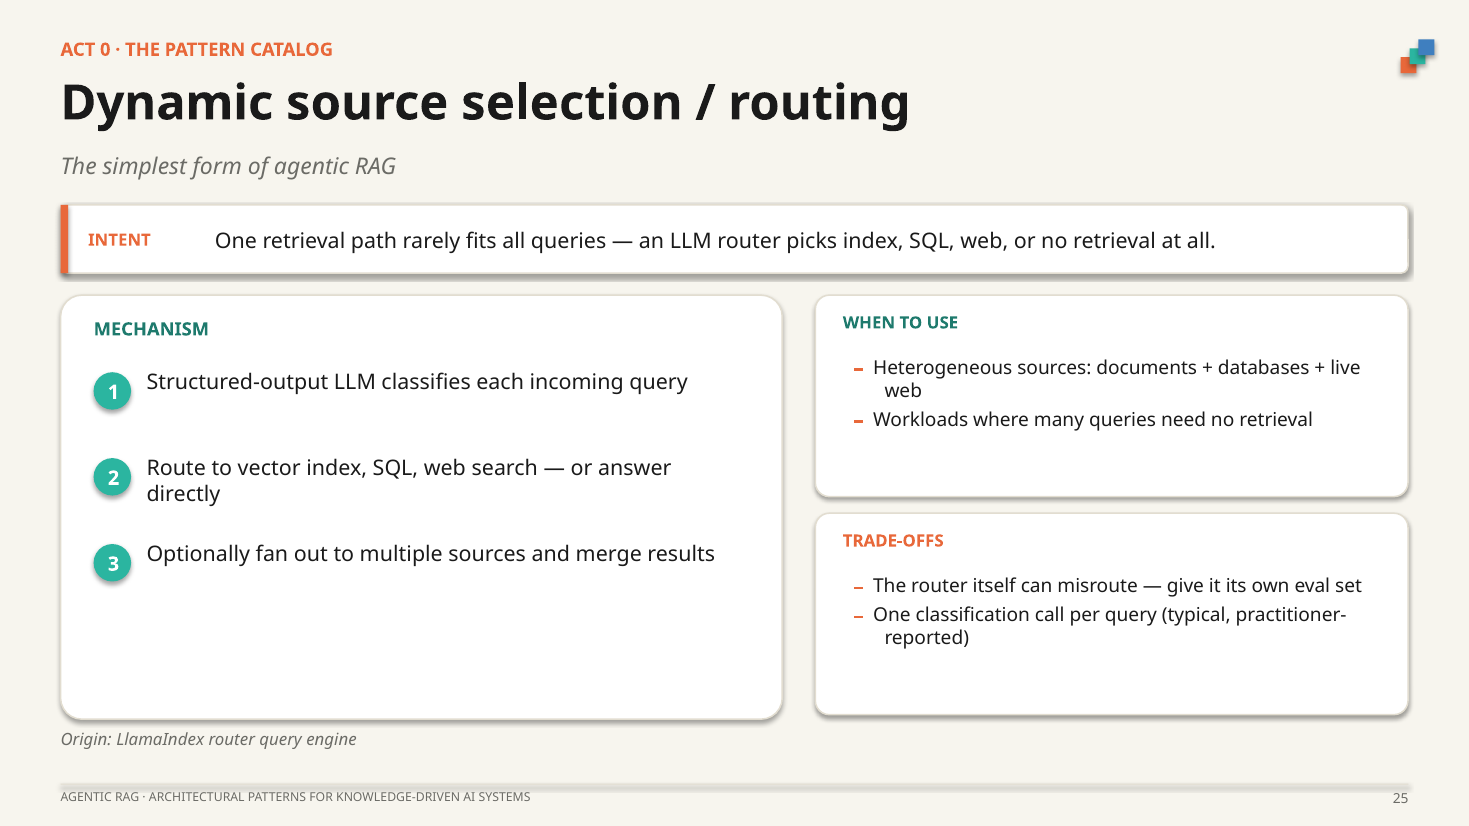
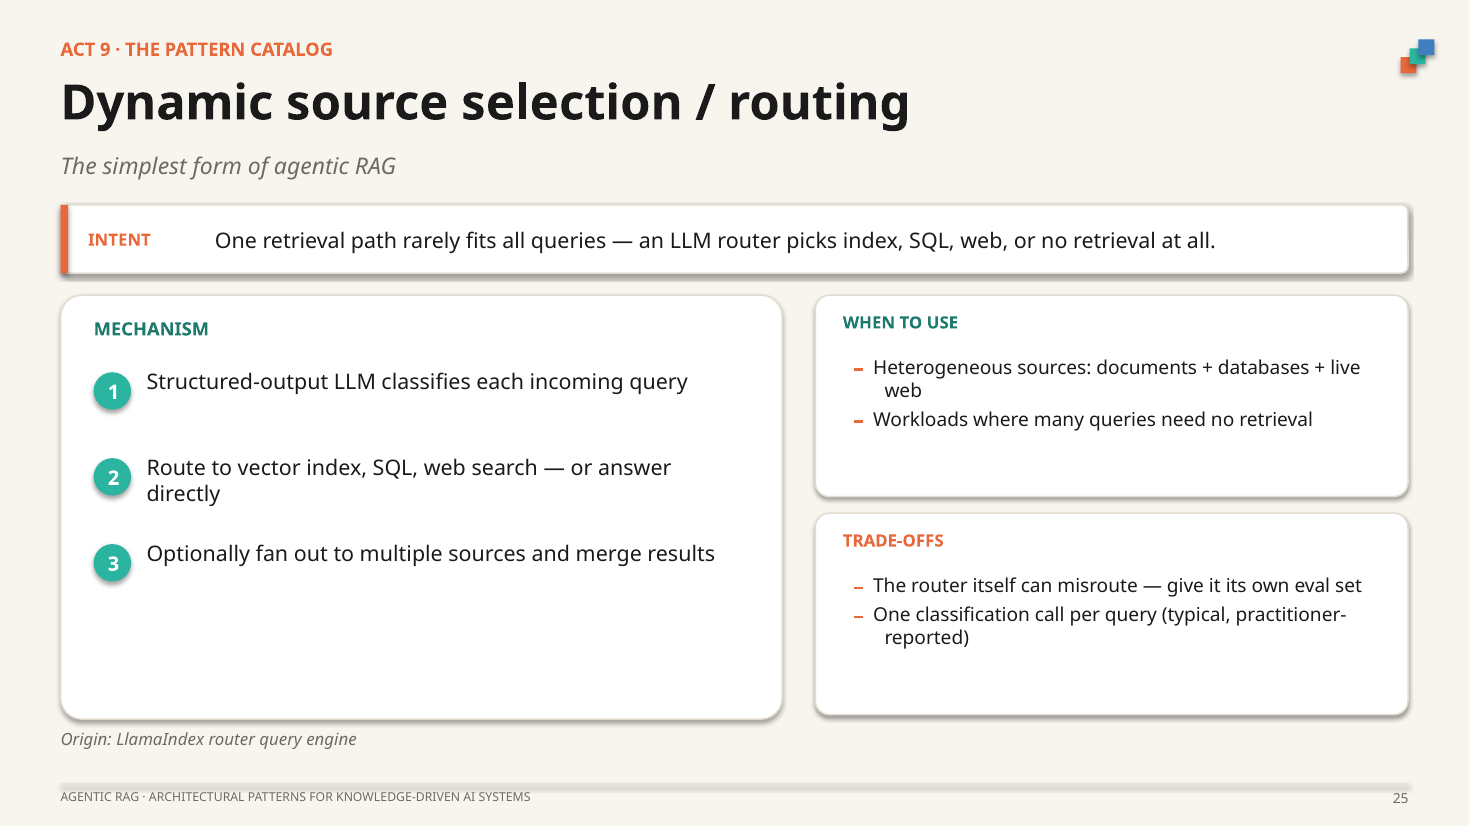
0: 0 -> 9 (105, 50)
